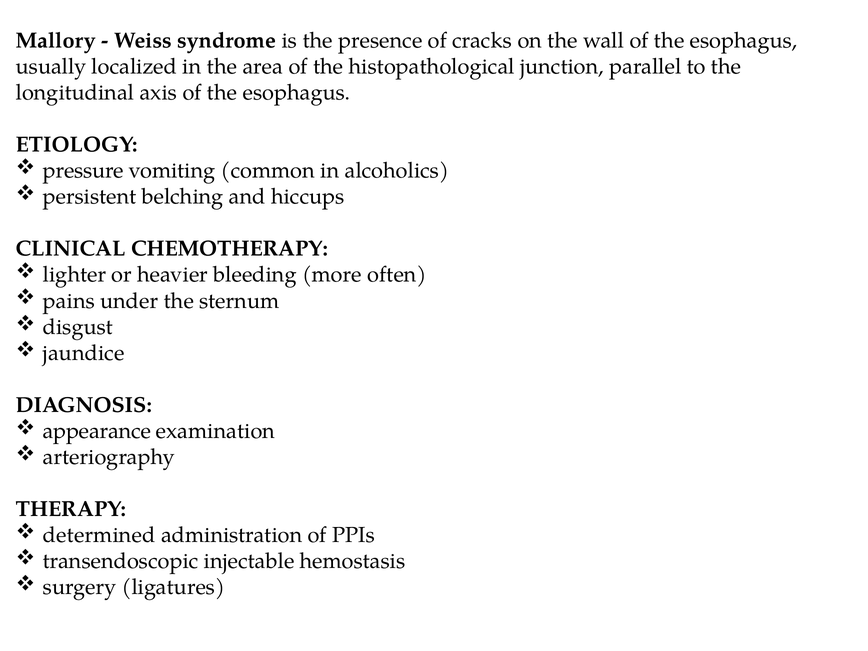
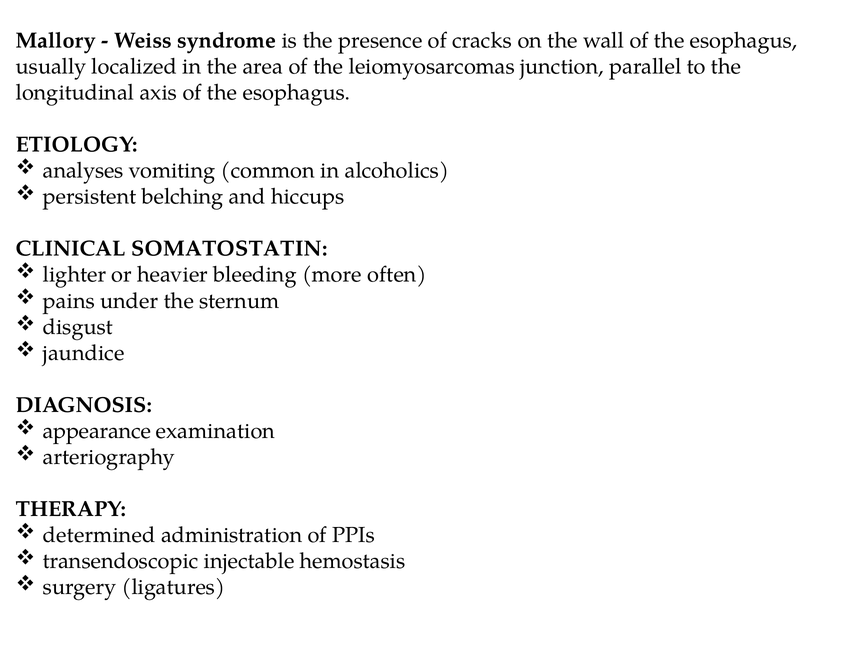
histopathological: histopathological -> leiomyosarcomas (432, 67)
pressure: pressure -> analyses (83, 171)
CHEMOTHERAPY: CHEMOTHERAPY -> SOMATOSTATIN (229, 249)
